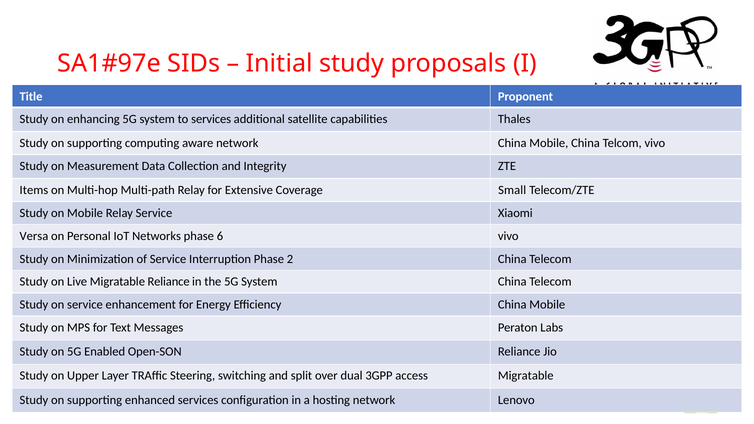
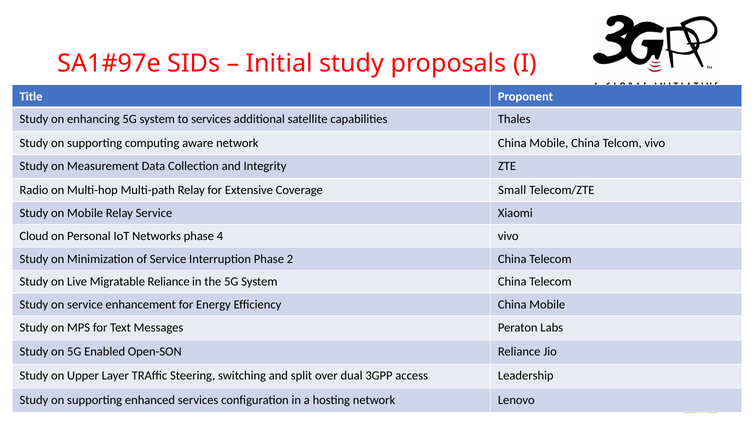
Items: Items -> Radio (34, 190)
Versa: Versa -> Cloud (34, 236)
6: 6 -> 4 (220, 236)
access Migratable: Migratable -> Leadership (526, 376)
